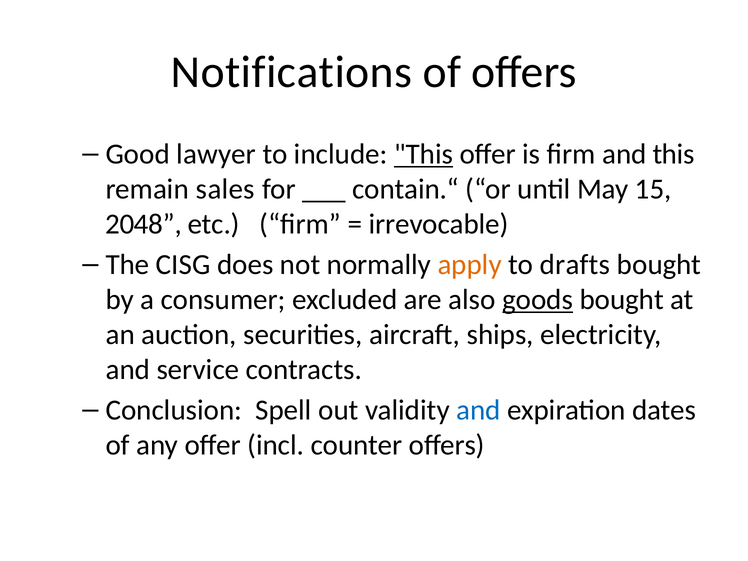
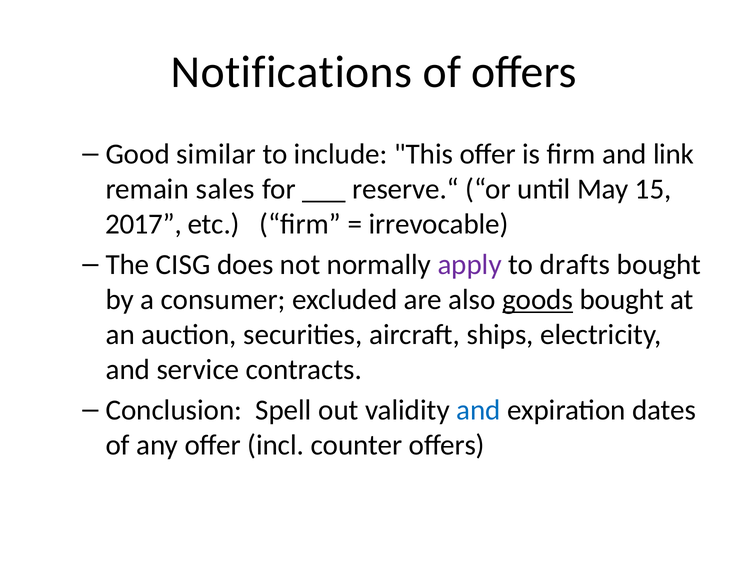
lawyer: lawyer -> similar (216, 154)
This underline: present -> none (424, 154)
and this: this -> link (674, 154)
contain.“: contain.“ -> reserve.“ (406, 189)
2048: 2048 -> 2017 (144, 224)
apply colour: orange -> purple (470, 265)
